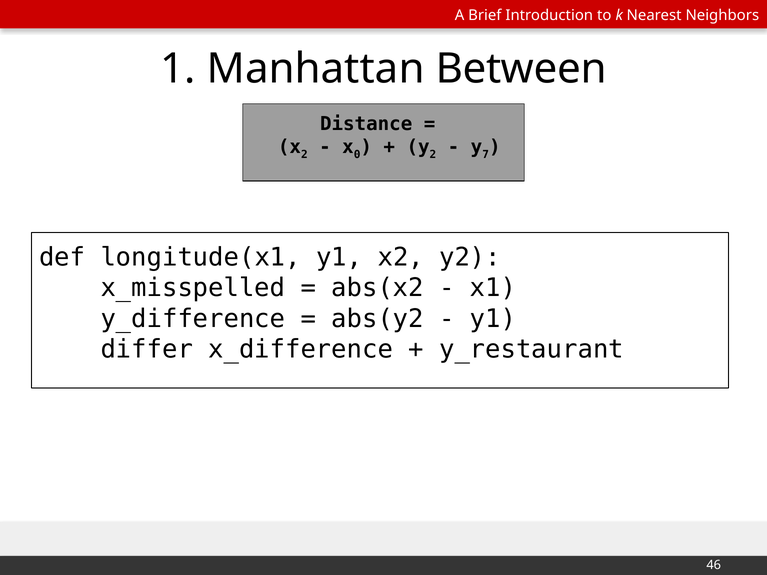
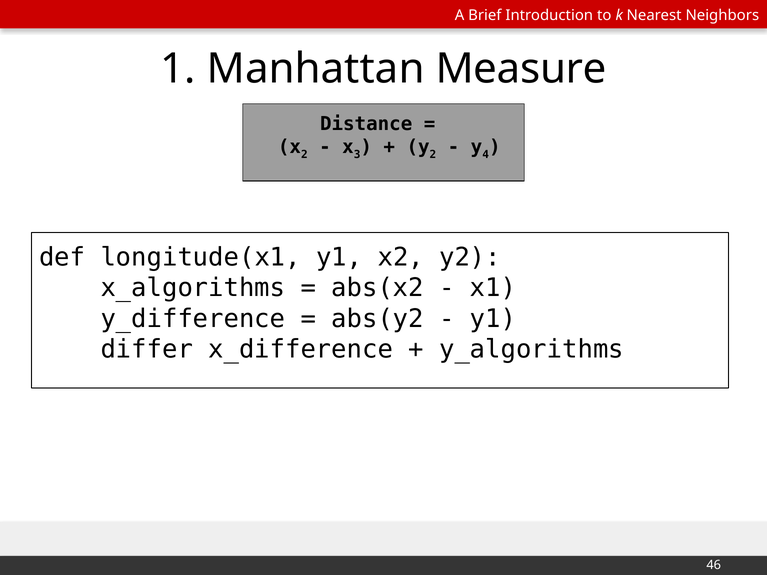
Between: Between -> Measure (521, 69)
0: 0 -> 3 (357, 155)
7: 7 -> 4 (486, 155)
x_misspelled: x_misspelled -> x_algorithms (193, 288)
y_restaurant: y_restaurant -> y_algorithms (531, 350)
